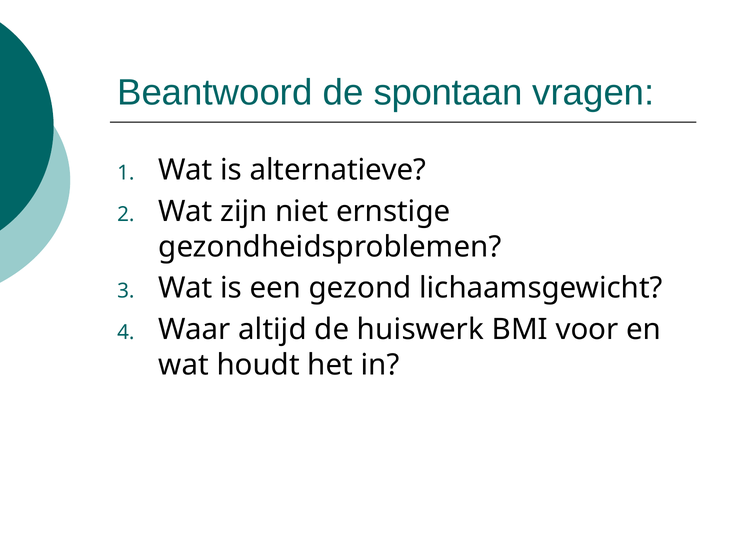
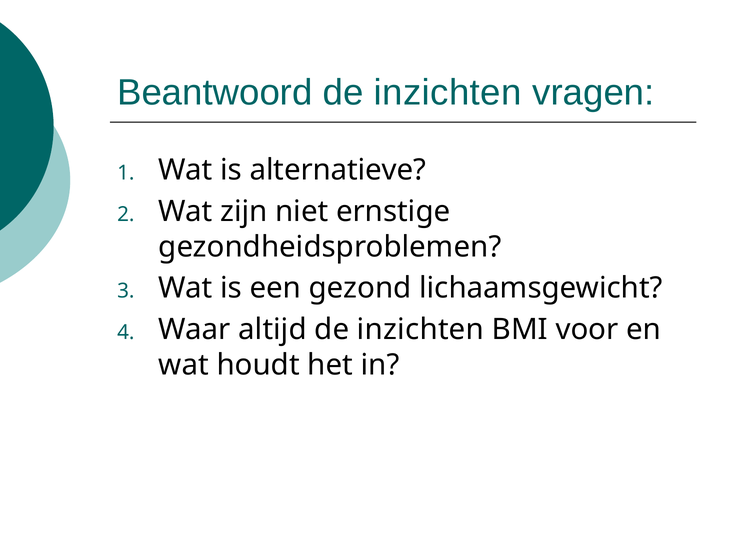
Beantwoord de spontaan: spontaan -> inzichten (448, 93)
huiswerk: huiswerk -> inzichten (420, 329)
